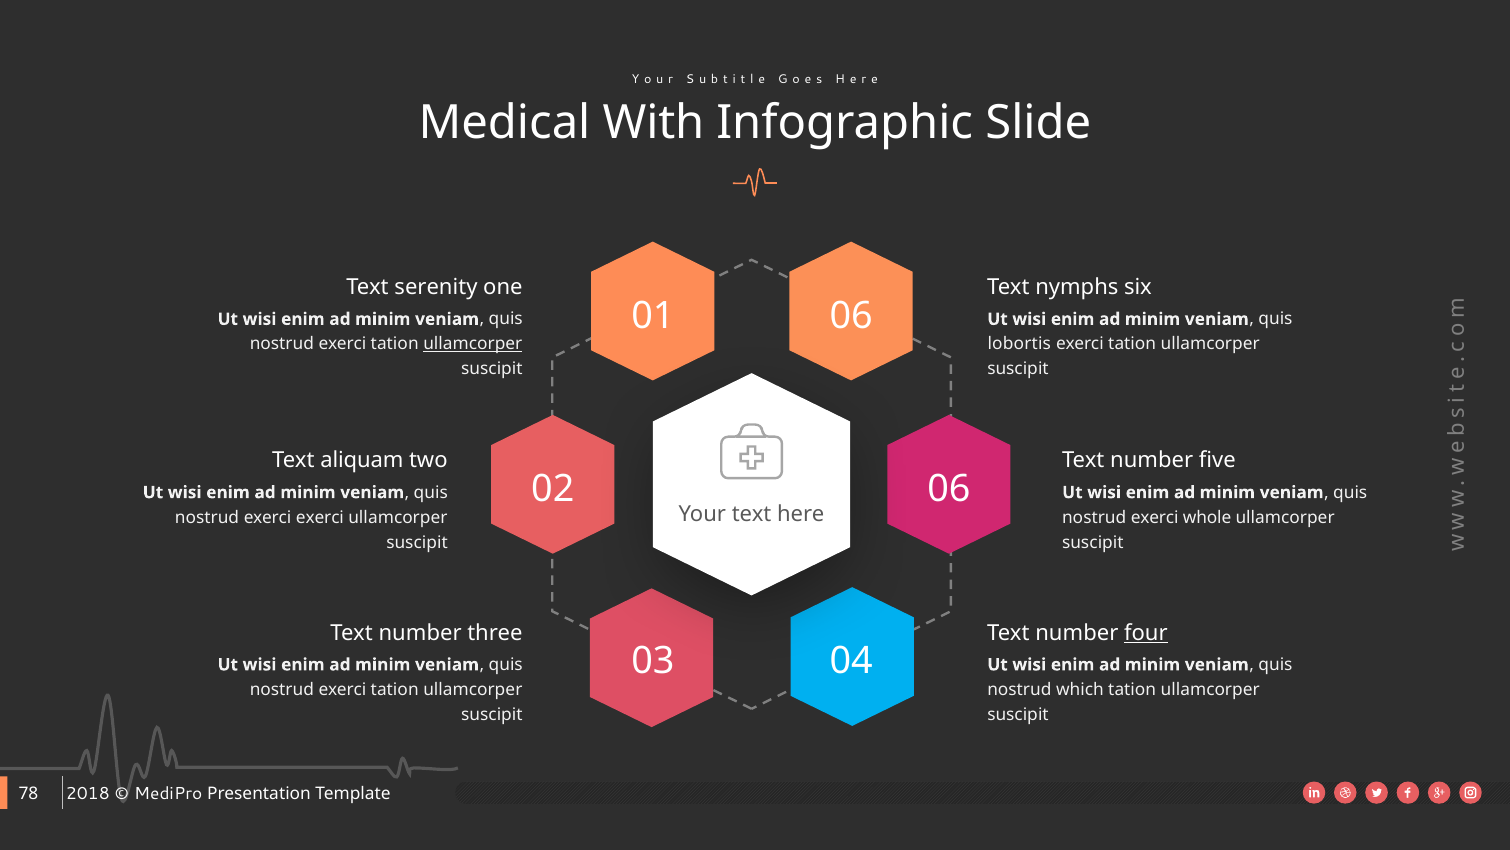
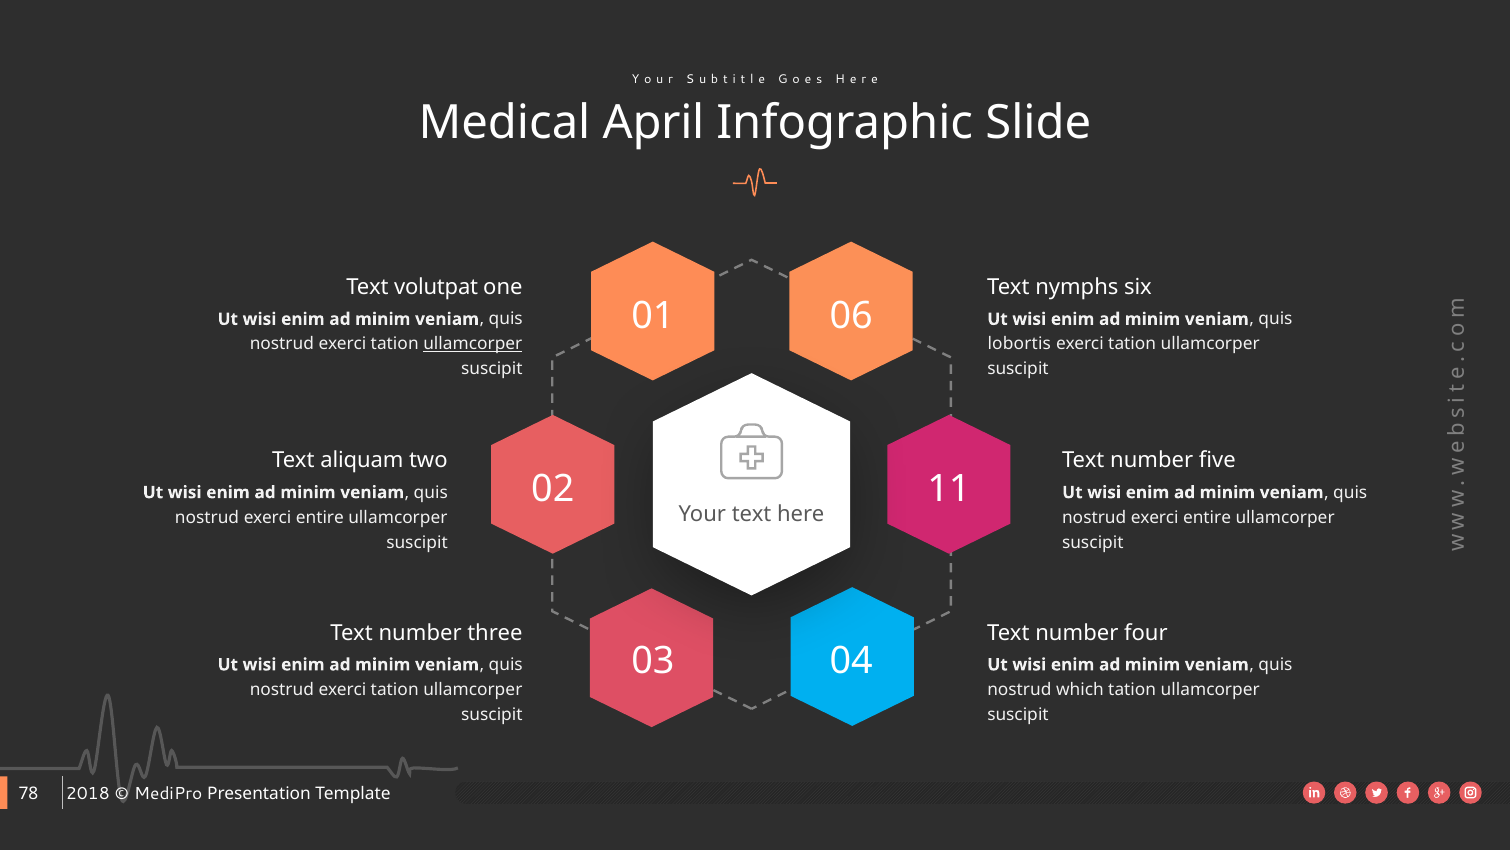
With: With -> April (654, 123)
serenity: serenity -> volutpat (436, 287)
02 06: 06 -> 11 (949, 489)
exerci: exerci -> entire (320, 517)
whole: whole -> entire (1207, 517)
four underline: present -> none (1146, 632)
